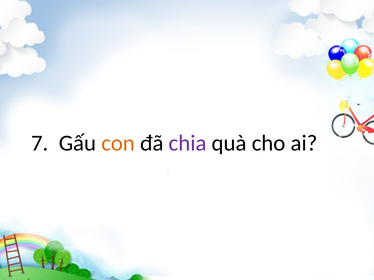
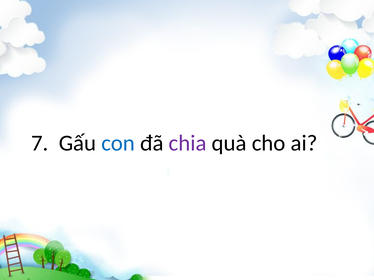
con colour: orange -> blue (118, 143)
